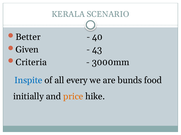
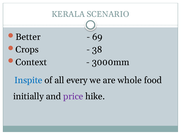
40: 40 -> 69 (97, 37)
Given: Given -> Crops (27, 50)
43: 43 -> 38 (97, 50)
Criteria: Criteria -> Context (31, 63)
bunds: bunds -> whole (130, 81)
price colour: orange -> purple (73, 97)
